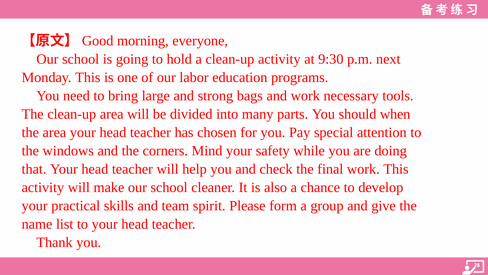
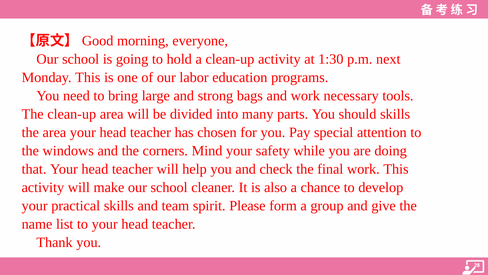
9:30: 9:30 -> 1:30 (331, 59)
should when: when -> skills (395, 114)
